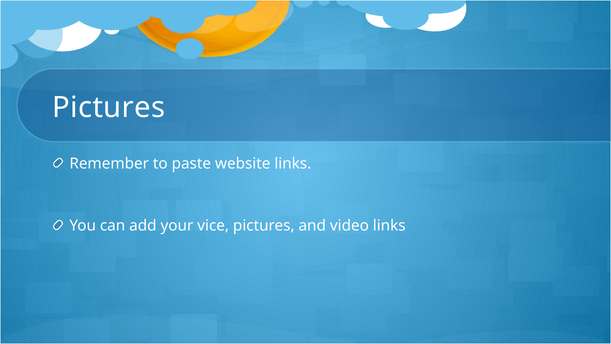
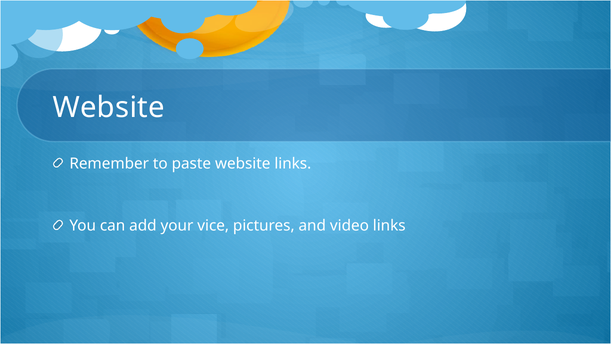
Pictures: Pictures -> Website (109, 107)
